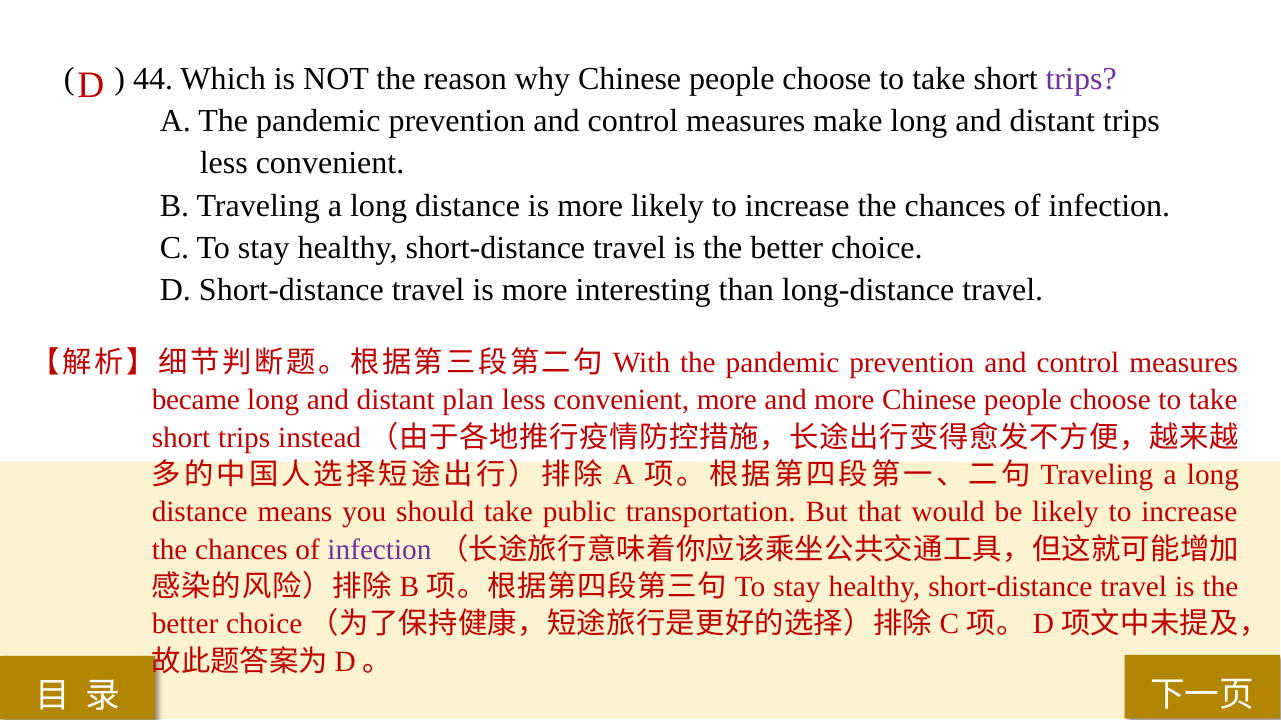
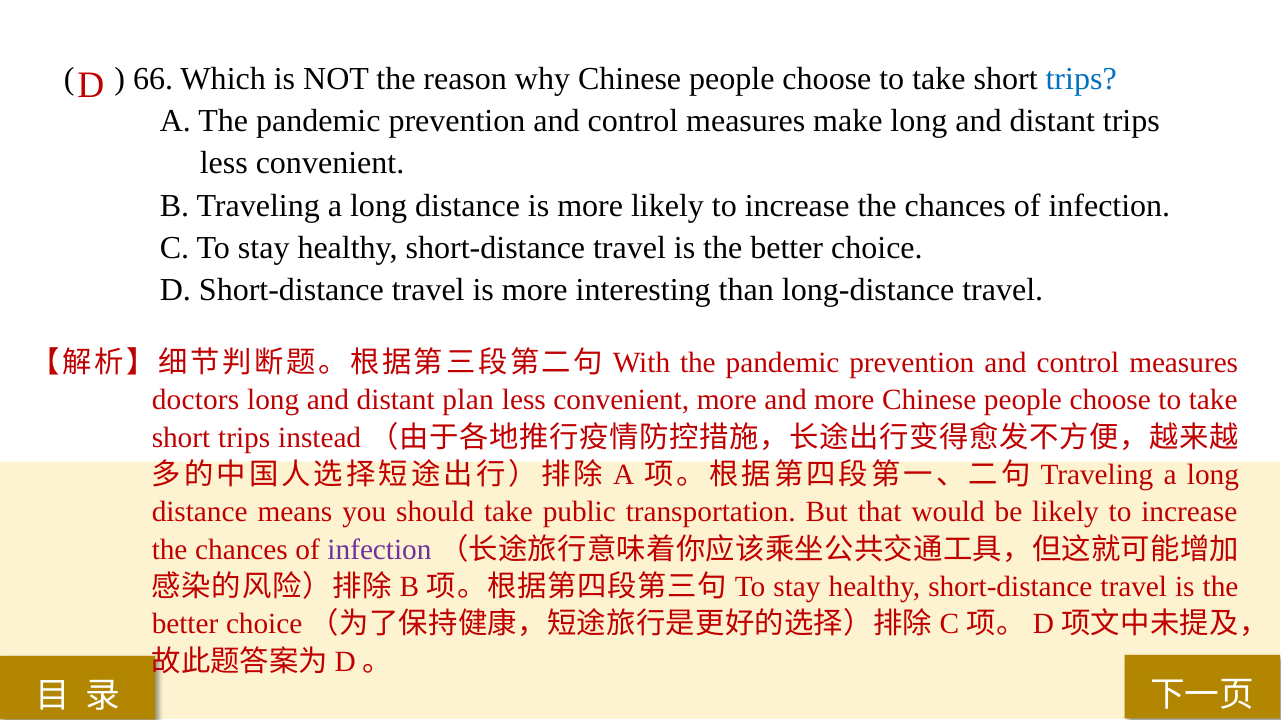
44: 44 -> 66 (153, 79)
trips colour: purple -> blue (1081, 79)
became: became -> doctors (196, 400)
